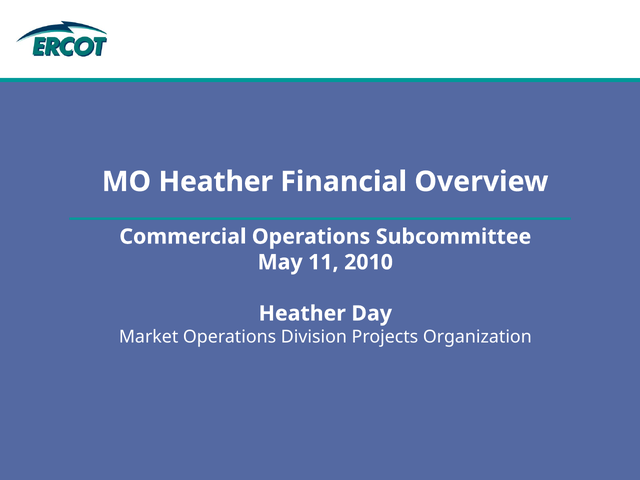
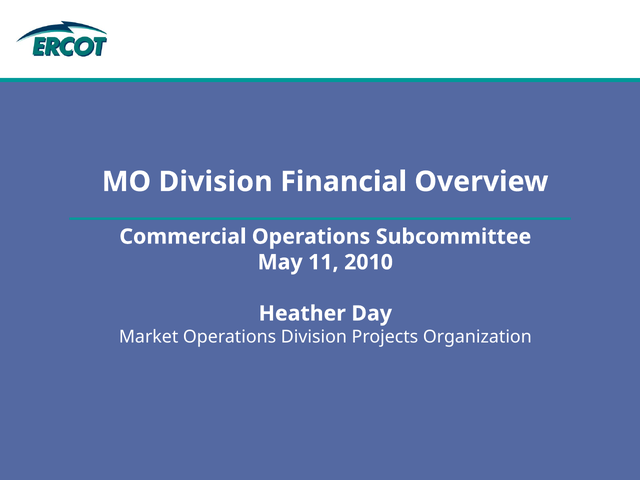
MO Heather: Heather -> Division (216, 182)
